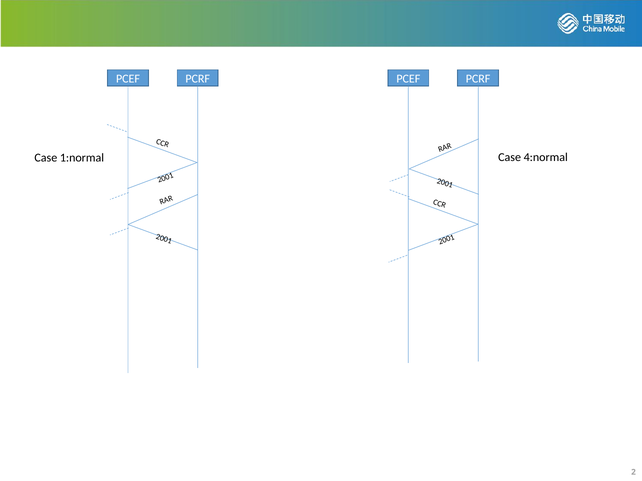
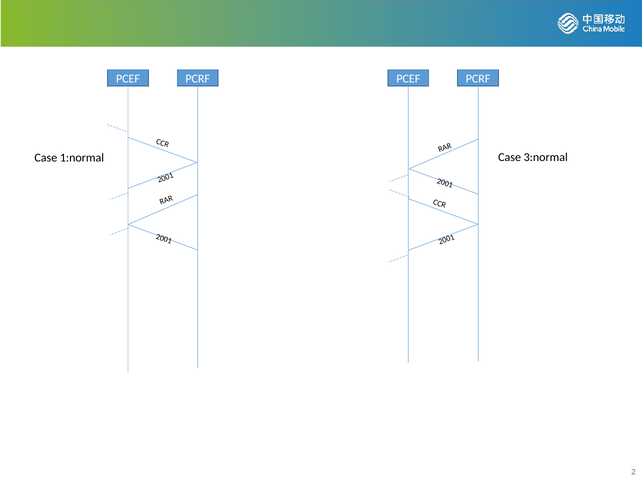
4:normal: 4:normal -> 3:normal (546, 157)
